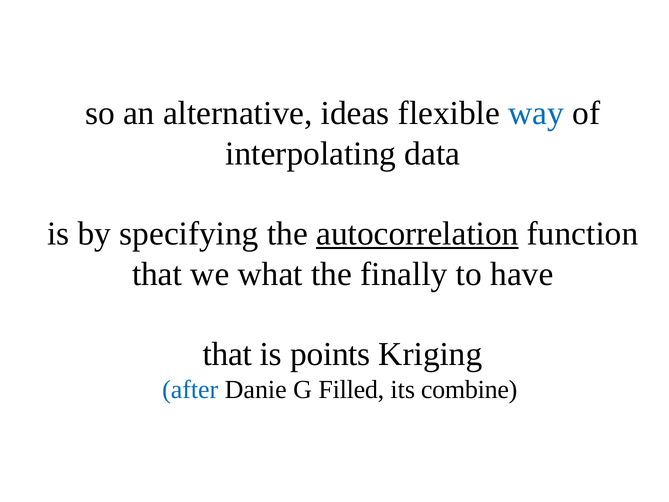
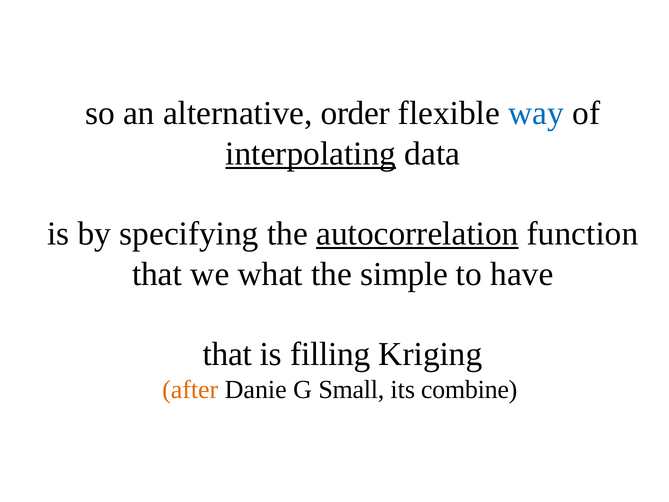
ideas: ideas -> order (355, 113)
interpolating underline: none -> present (311, 153)
finally: finally -> simple (404, 274)
points: points -> filling (330, 354)
after colour: blue -> orange (190, 389)
Filled: Filled -> Small (351, 389)
